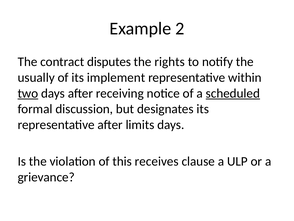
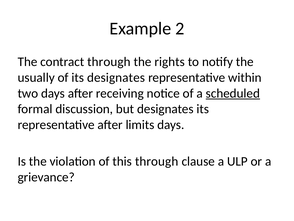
contract disputes: disputes -> through (109, 62)
its implement: implement -> designates (116, 77)
two underline: present -> none (28, 93)
this receives: receives -> through (157, 161)
